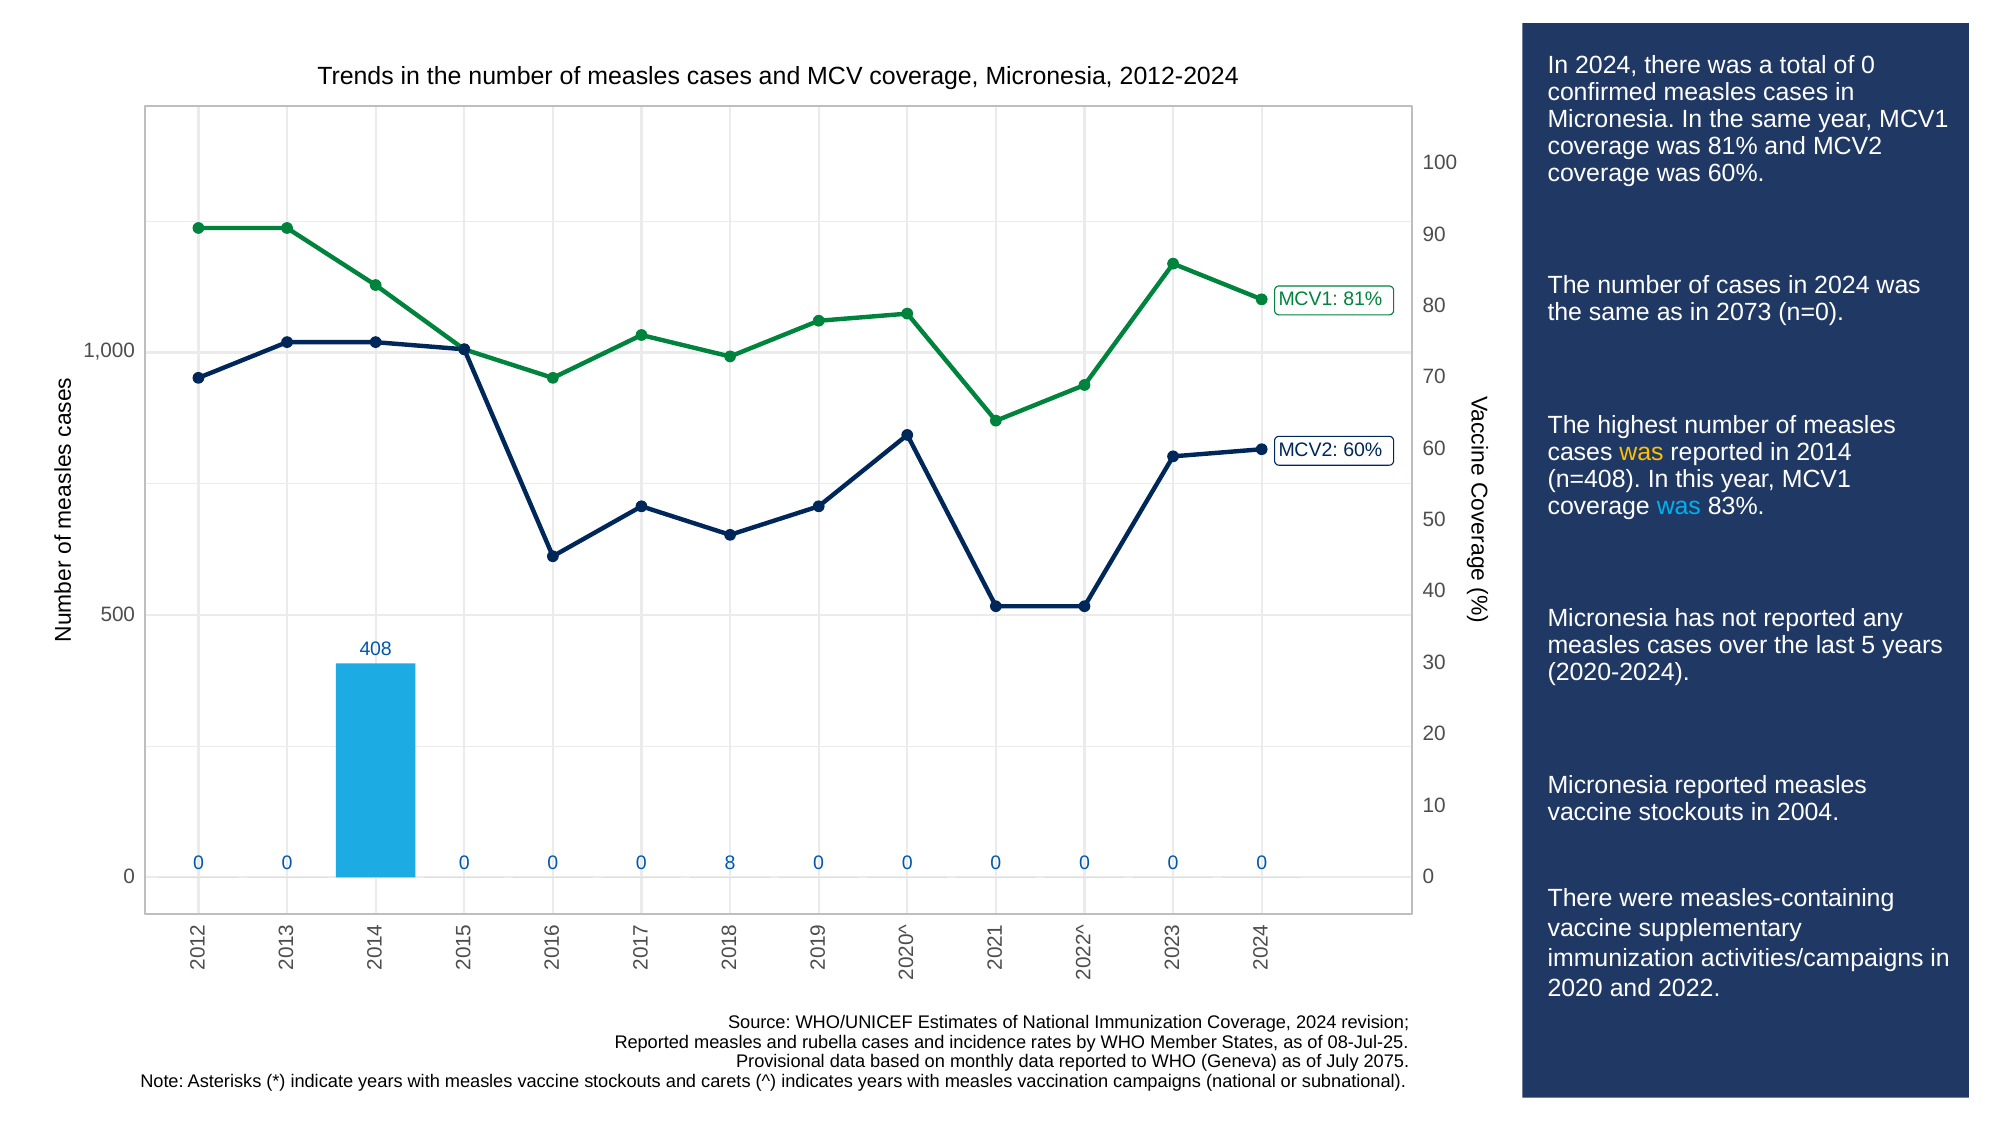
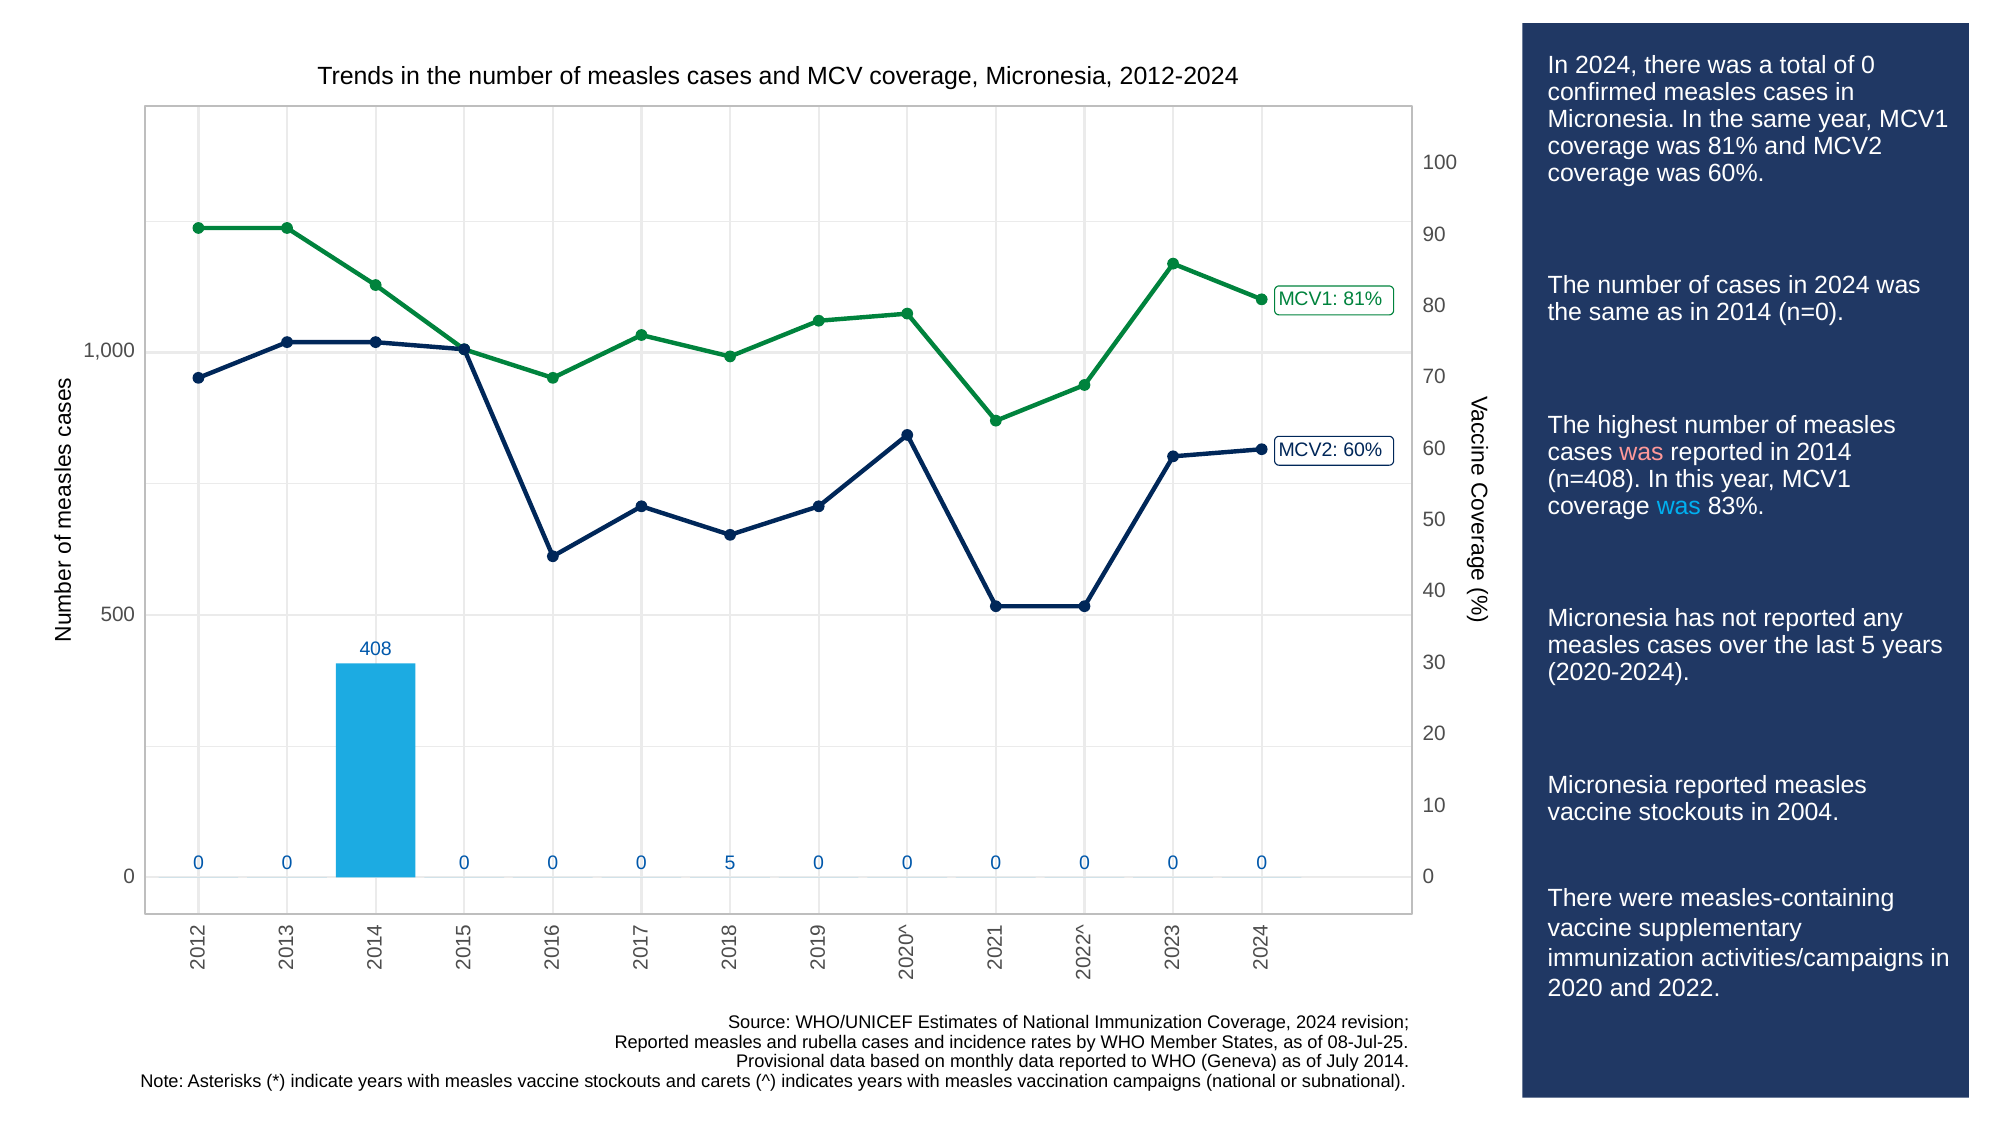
as in 2073: 2073 -> 2014 (1744, 313)
was colour: yellow -> pink (1642, 452)
0 8: 8 -> 5 (730, 863)
July 2075: 2075 -> 2014 (1386, 1063)
